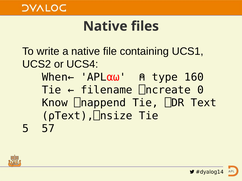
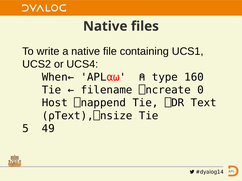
Know: Know -> Host (55, 103)
57: 57 -> 49 (48, 129)
